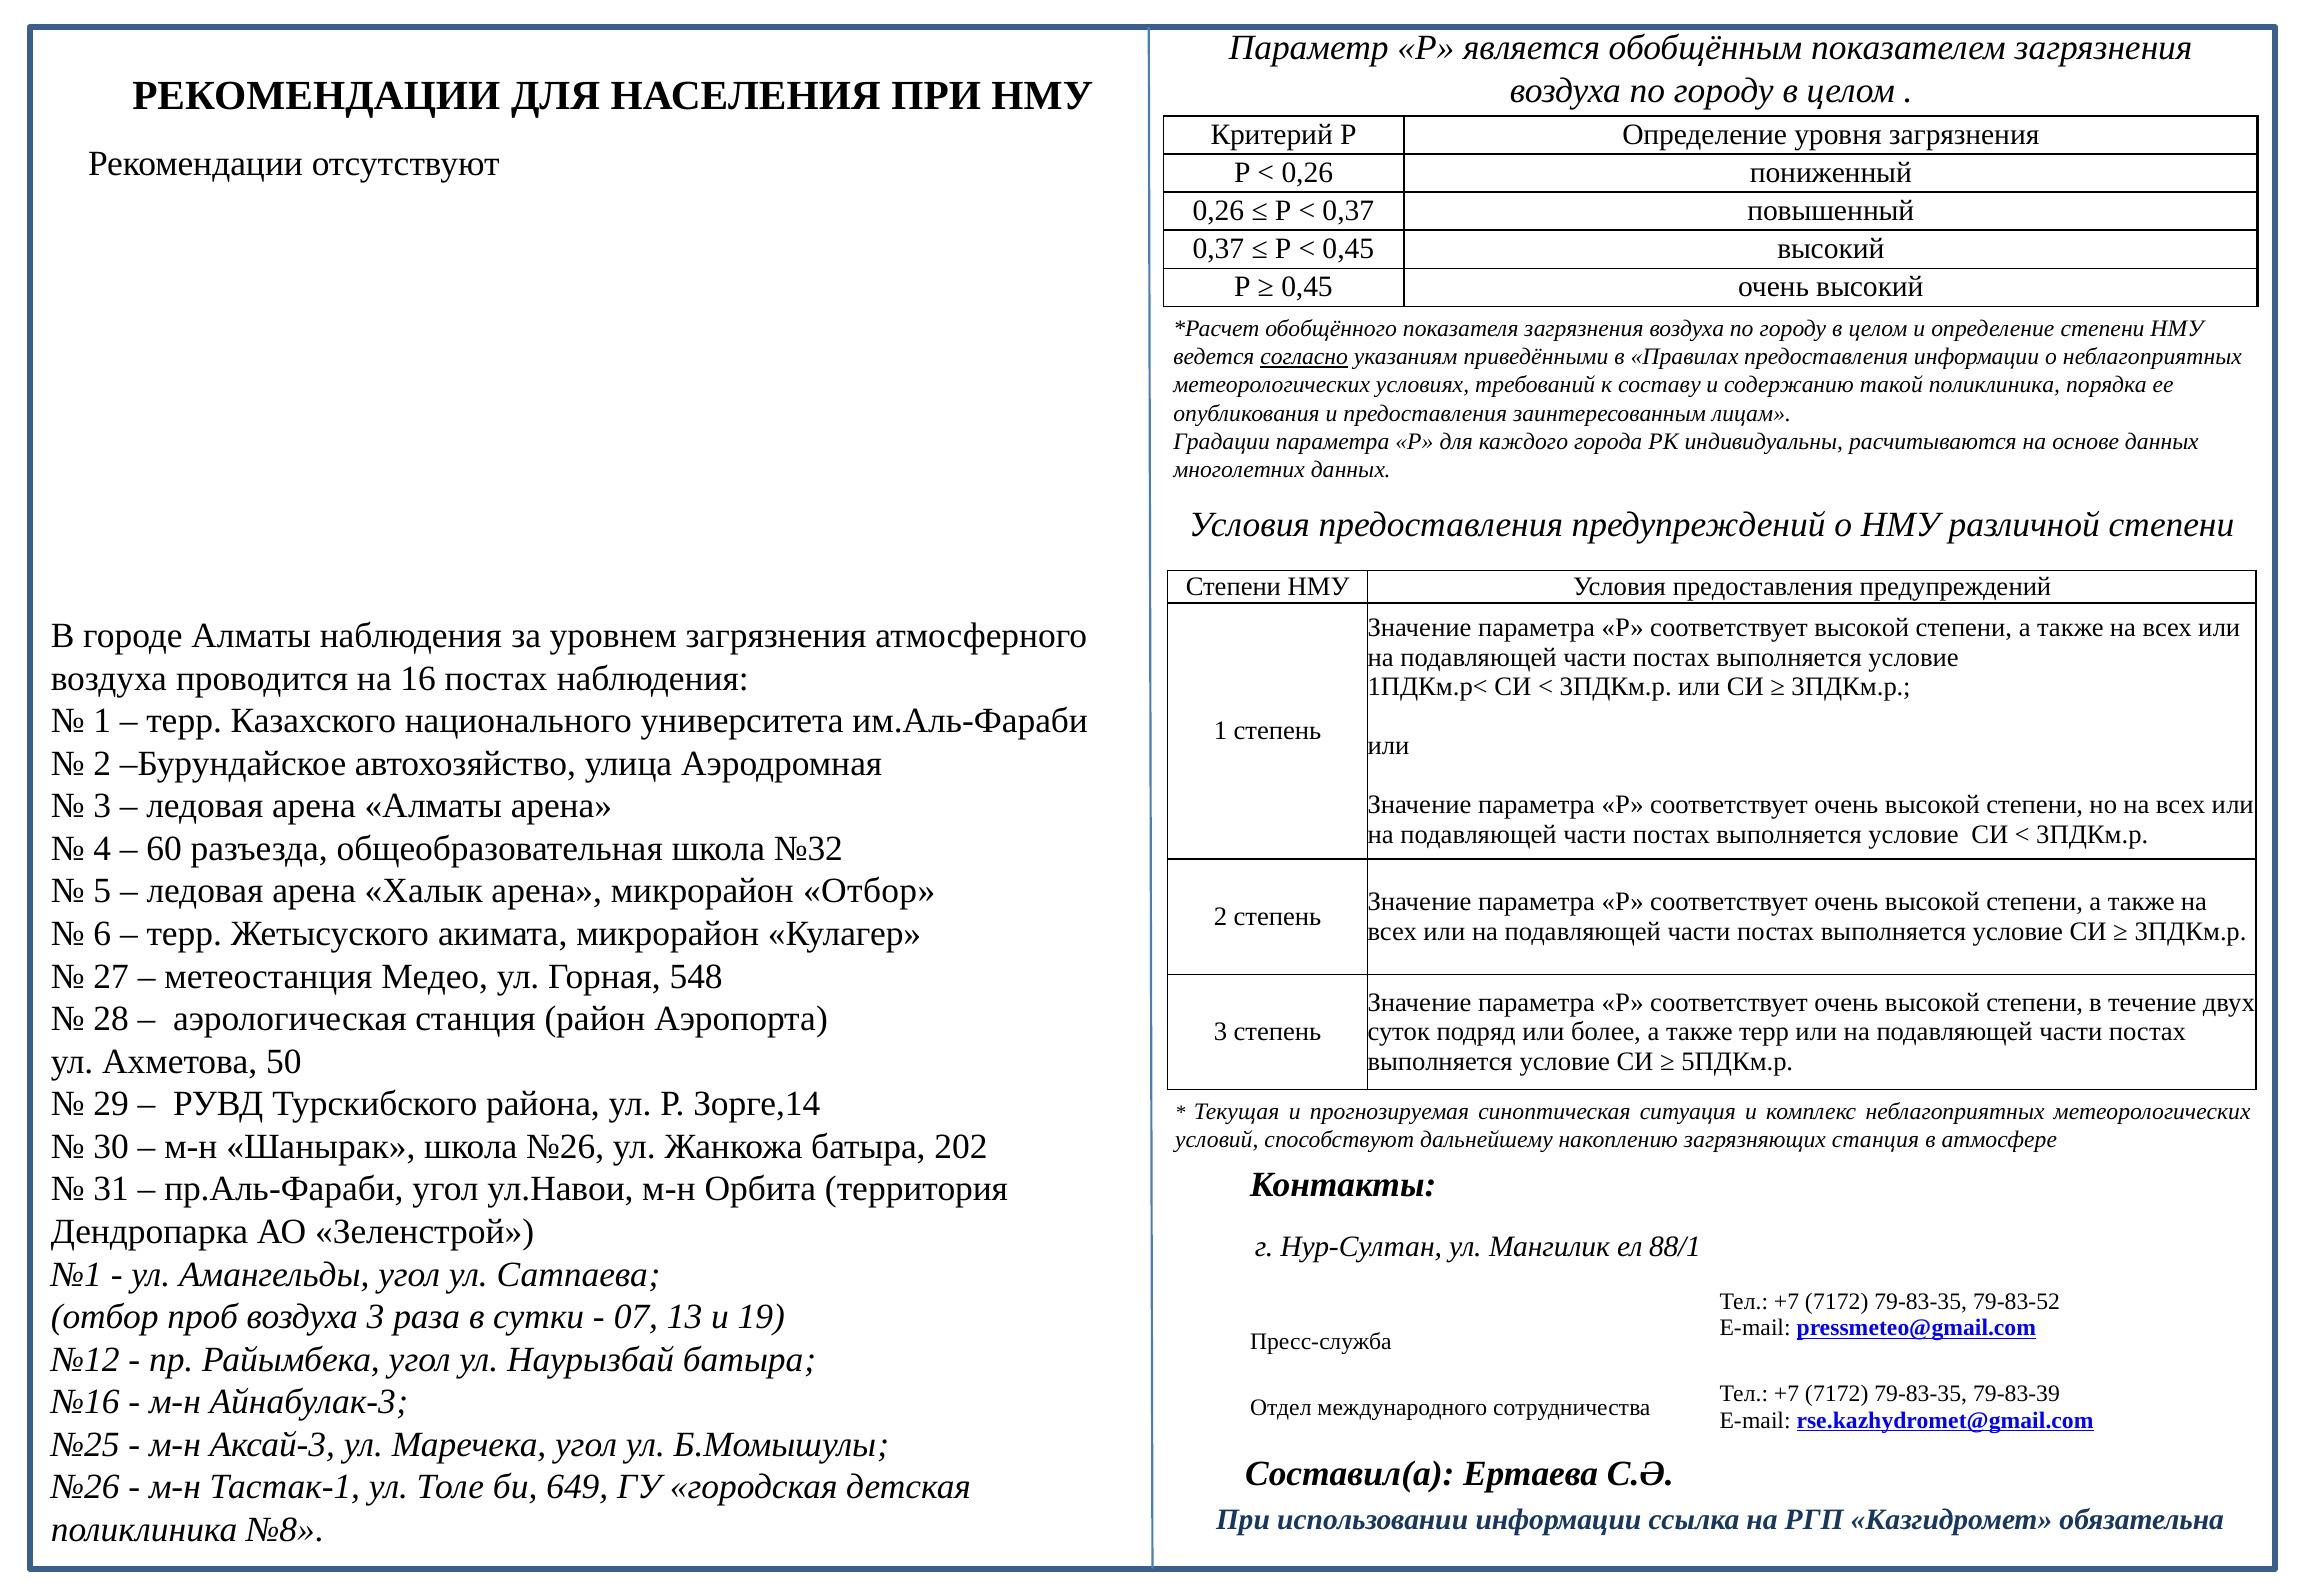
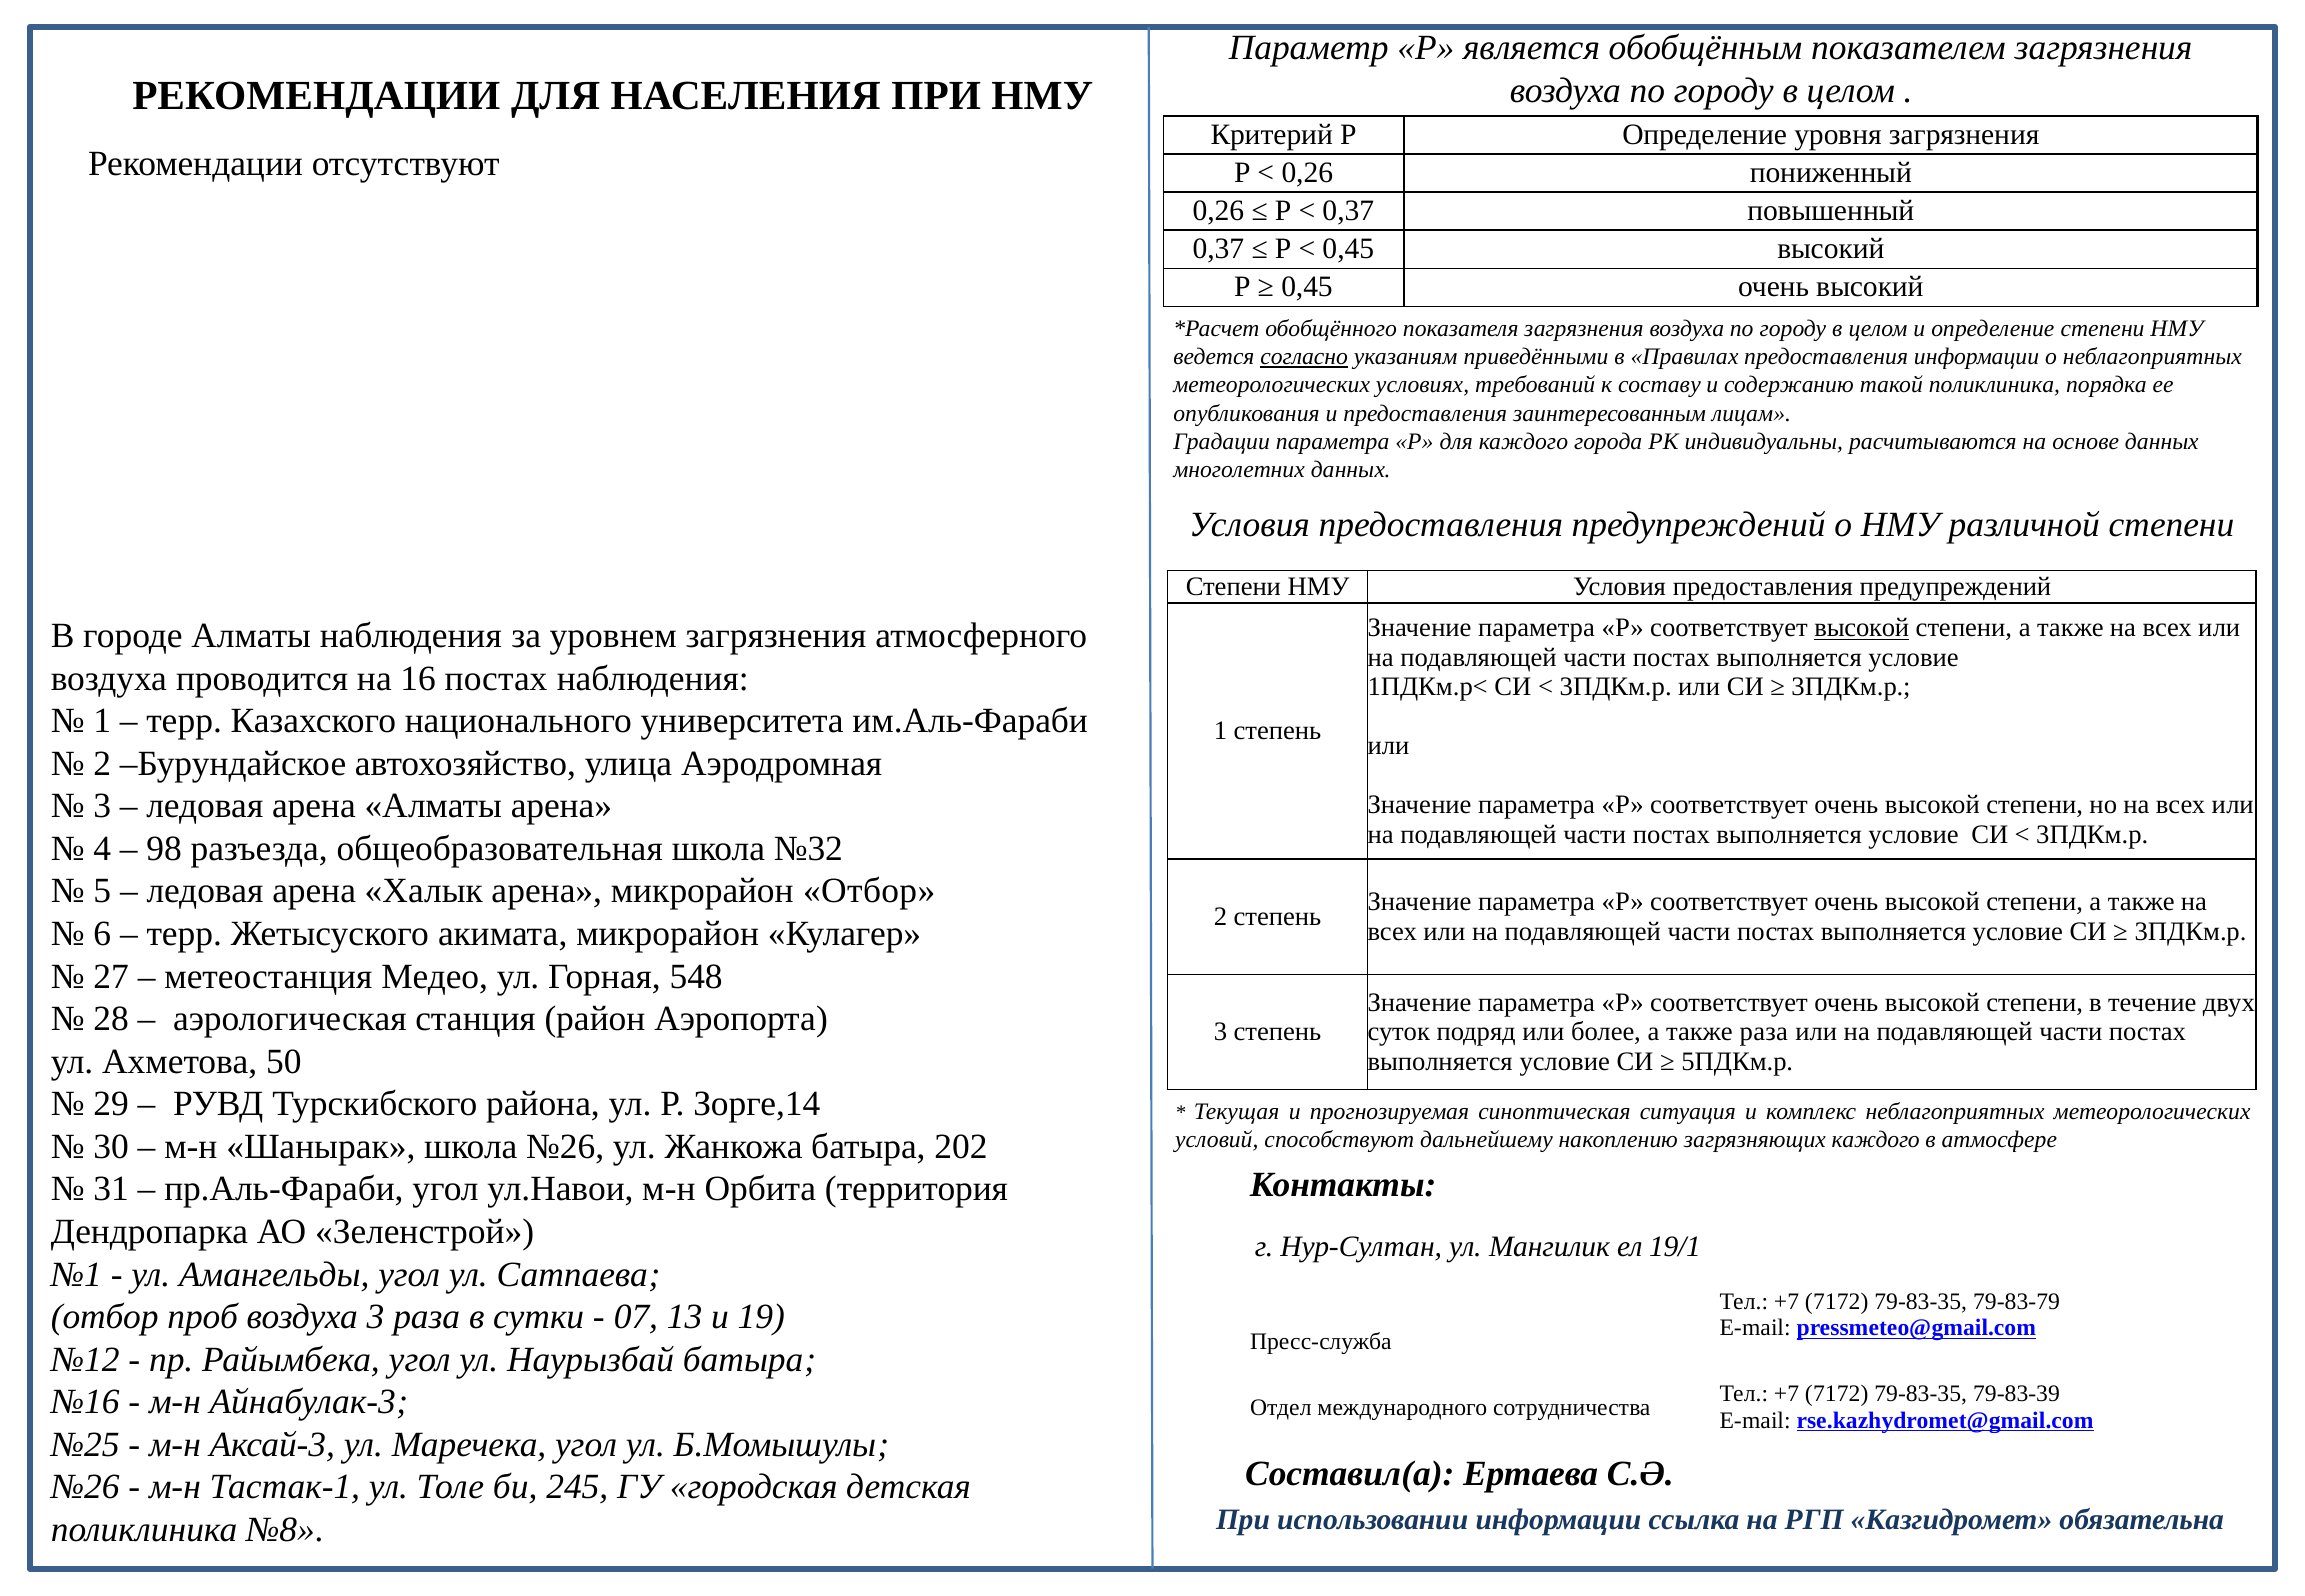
высокой underline: none -> present (1862, 628)
60: 60 -> 98 (164, 849)
также терр: терр -> раза (1764, 1032)
загрязняющих станция: станция -> каждого (1876, 1139)
88/1: 88/1 -> 19/1 (1675, 1247)
79-83-52: 79-83-52 -> 79-83-79 (2017, 1302)
649: 649 -> 245 (577, 1487)
